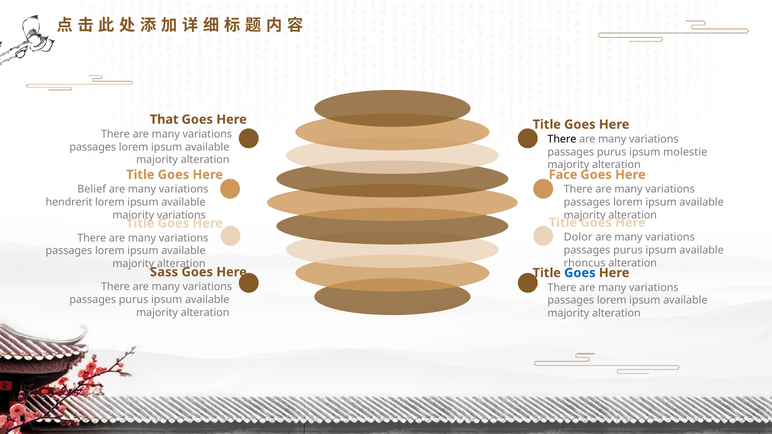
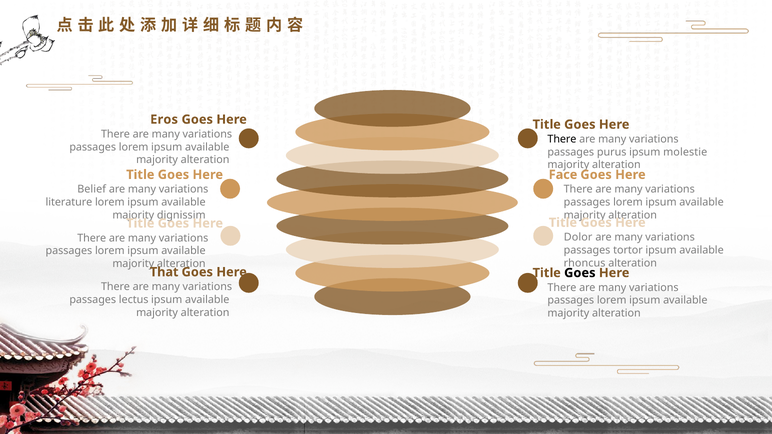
That: That -> Eros (164, 120)
hendrerit: hendrerit -> literature (69, 202)
majority variations: variations -> dignissim (181, 215)
purus: purus -> tortor (628, 250)
Sass: Sass -> That (164, 272)
Goes colour: blue -> black (580, 273)
purus: purus -> lectus (134, 300)
